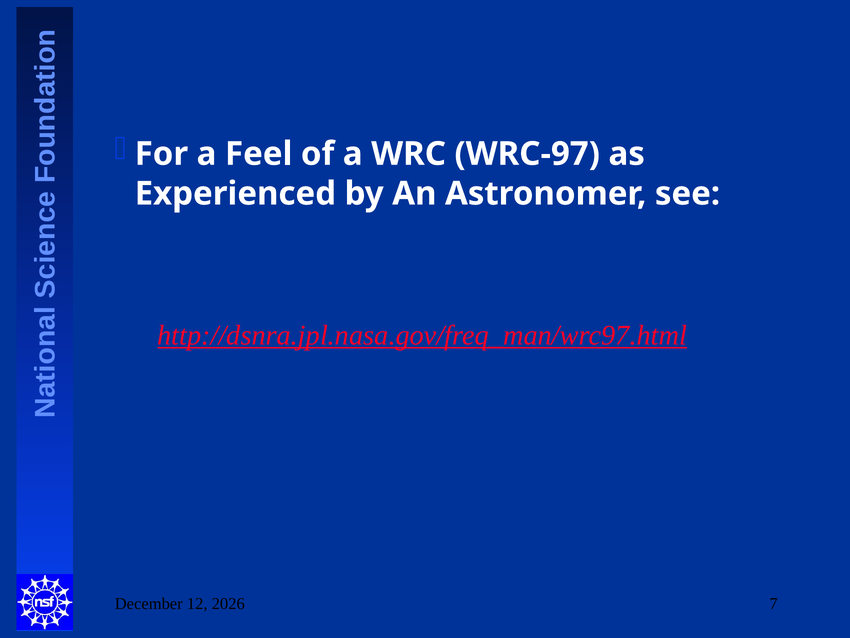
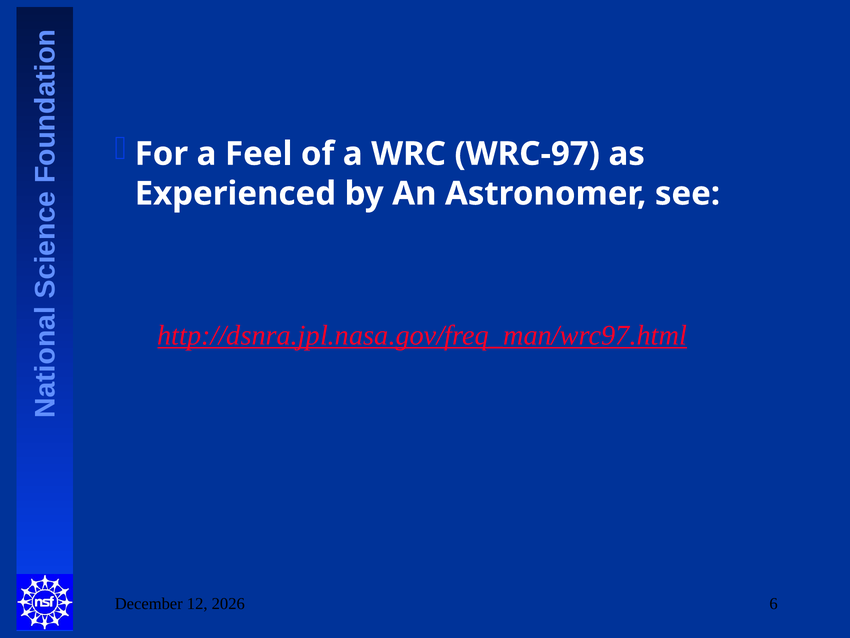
7: 7 -> 6 (774, 603)
